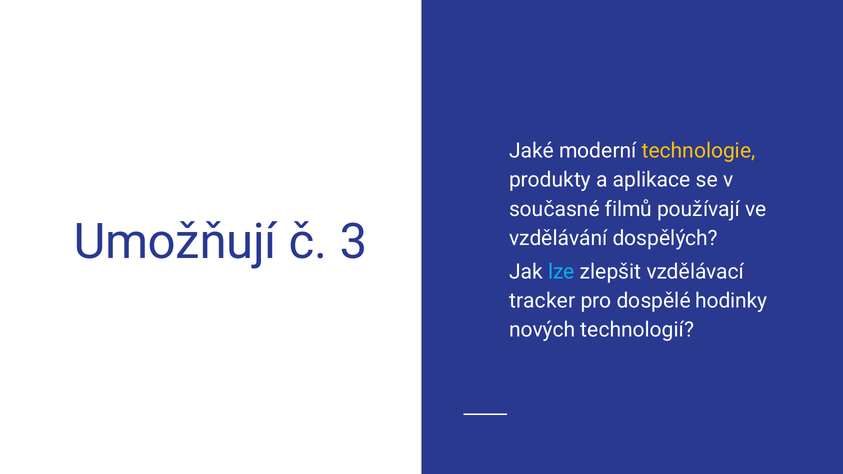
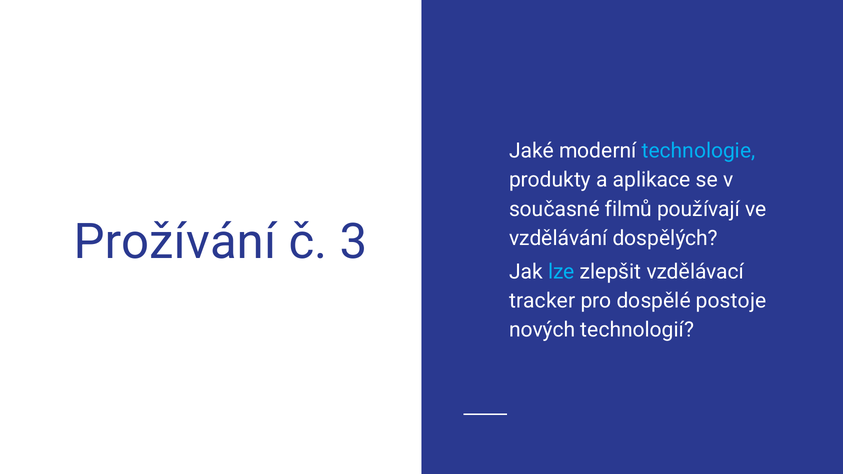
technologie colour: yellow -> light blue (699, 151)
Umožňují: Umožňují -> Prožívání (175, 242)
hodinky: hodinky -> postoje (731, 301)
